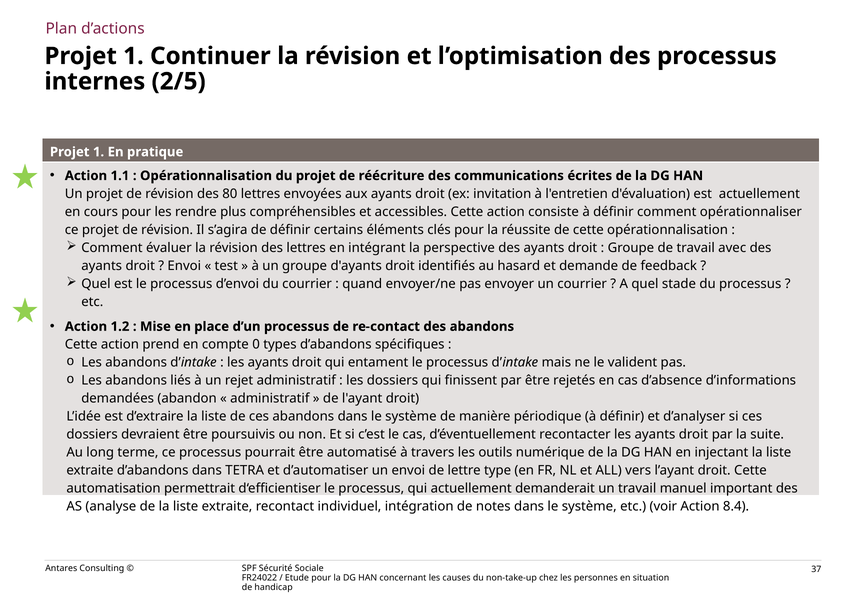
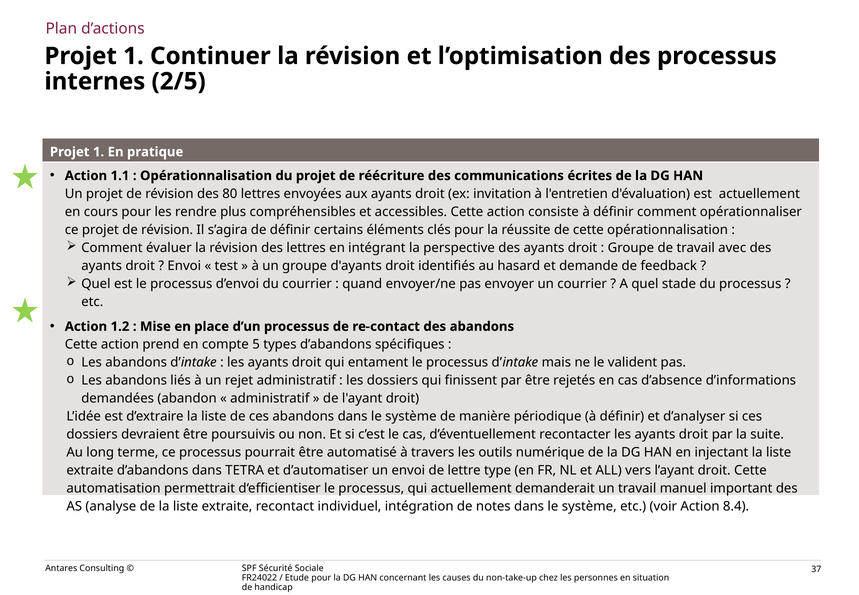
0: 0 -> 5 (256, 344)
